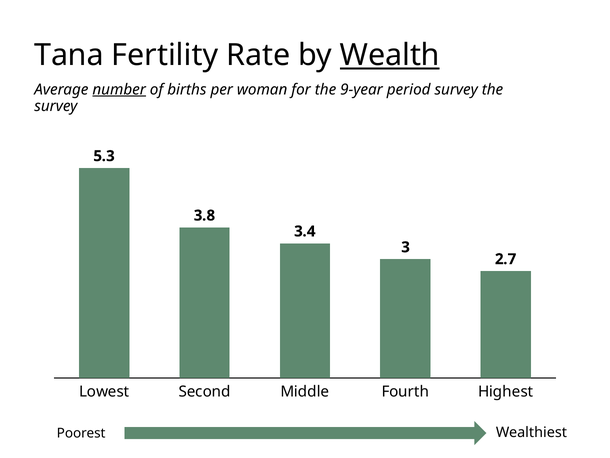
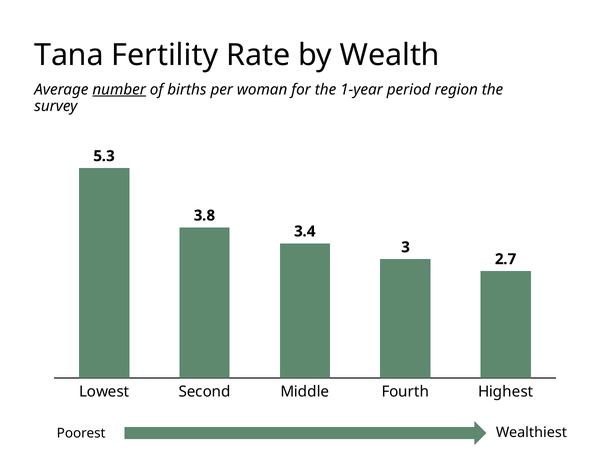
Wealth underline: present -> none (390, 55)
9-year: 9-year -> 1-year (361, 89)
period survey: survey -> region (456, 89)
